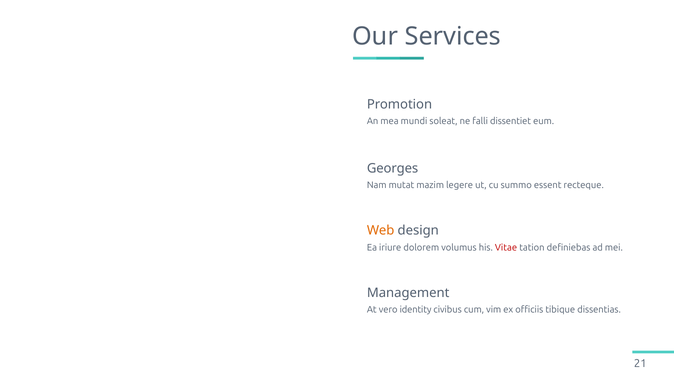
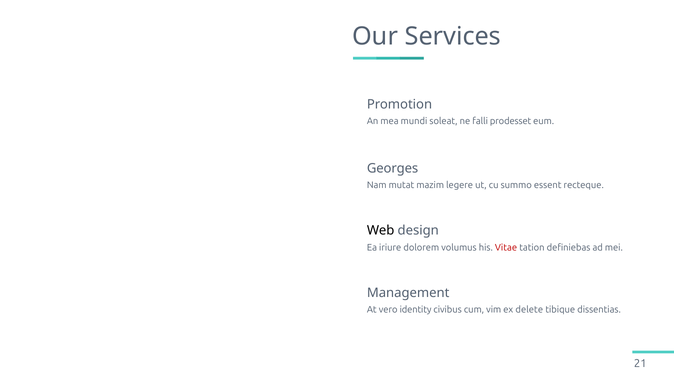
dissentiet: dissentiet -> prodesset (511, 121)
Web colour: orange -> black (381, 231)
officiis: officiis -> delete (529, 310)
